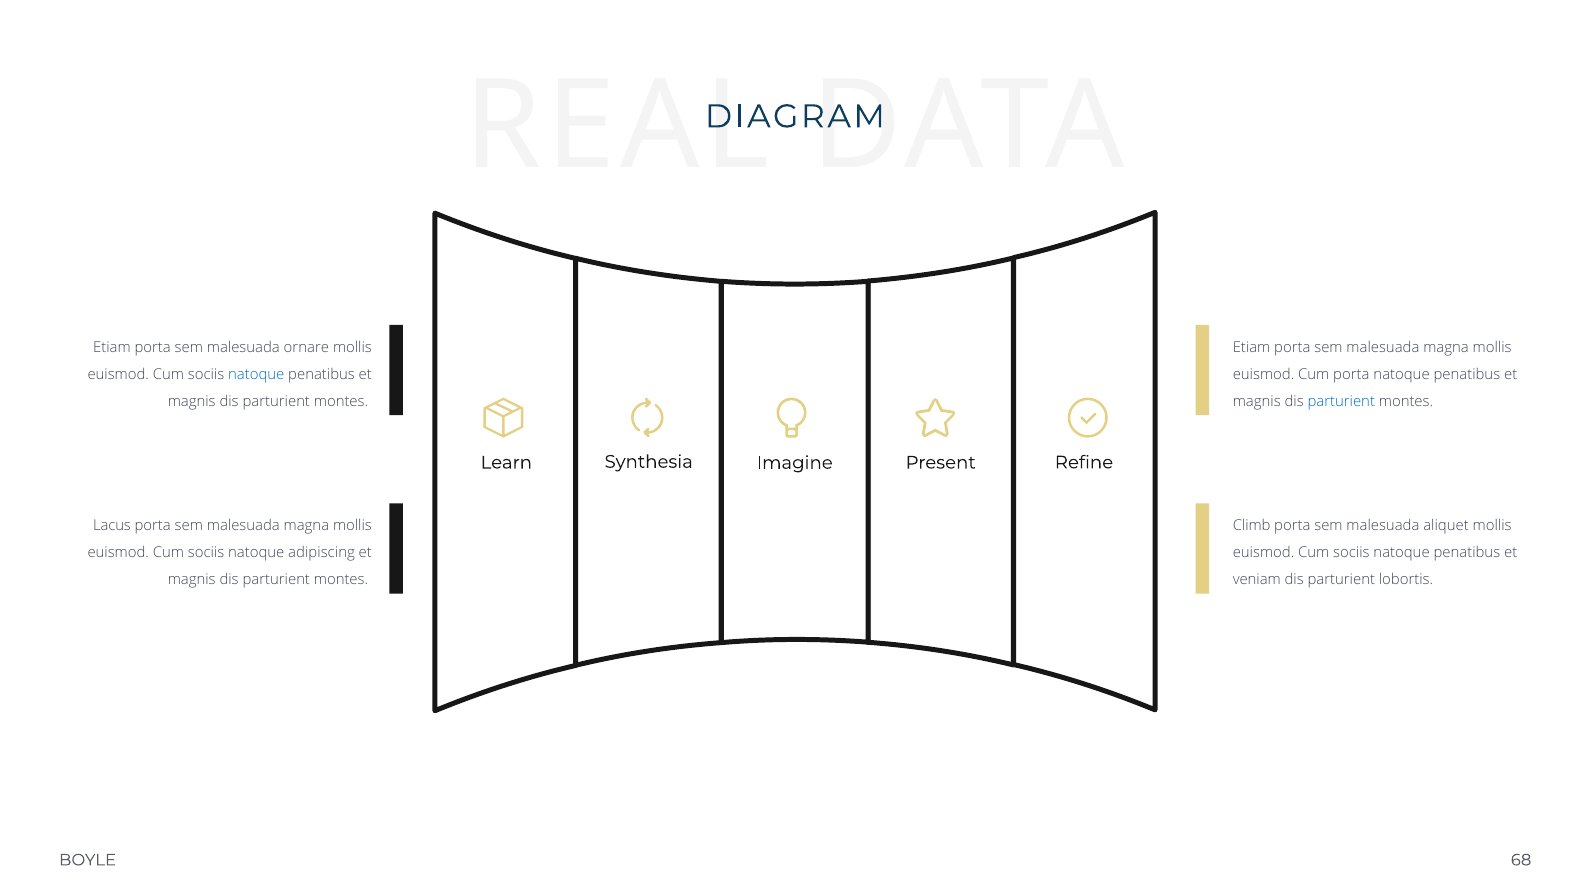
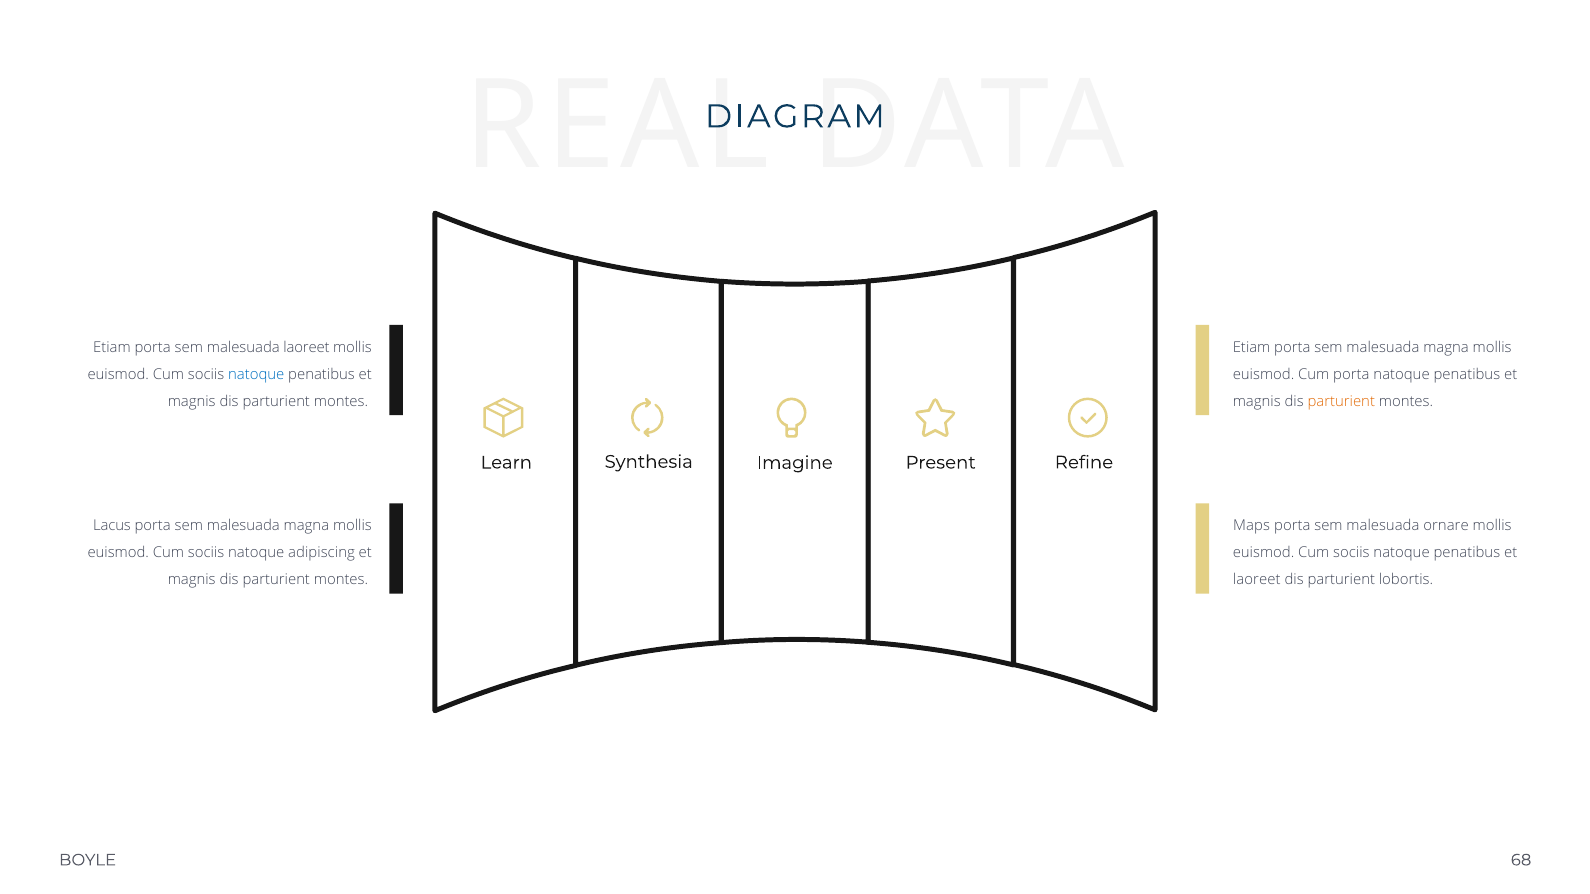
malesuada ornare: ornare -> laoreet (307, 348)
parturient colour: blue -> orange (1341, 401)
Climb: Climb -> Maps (1252, 526)
aliquet: aliquet -> ornare (1446, 526)
veniam: veniam -> laoreet (1257, 580)
